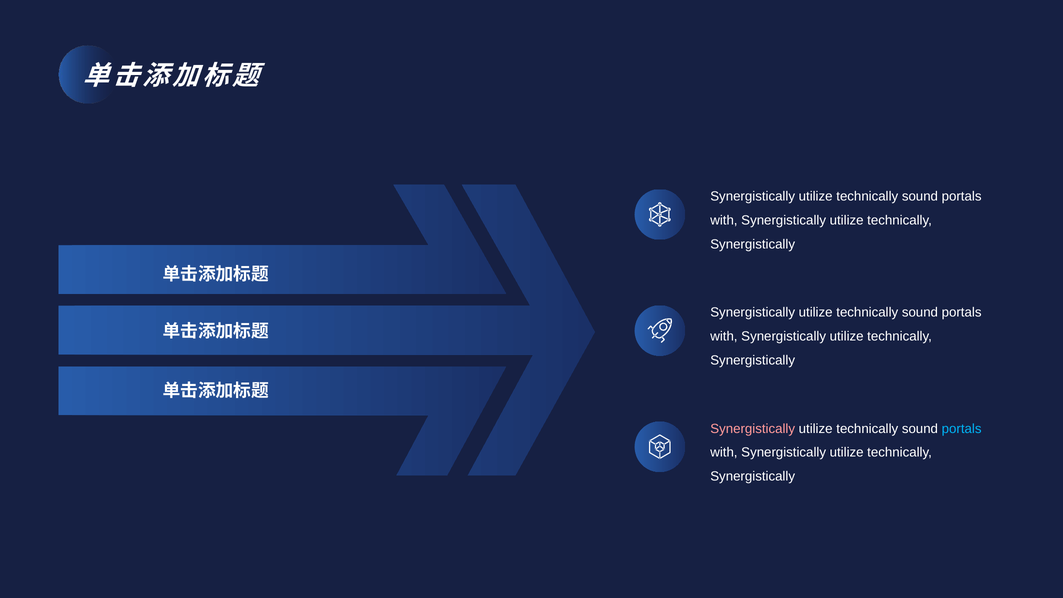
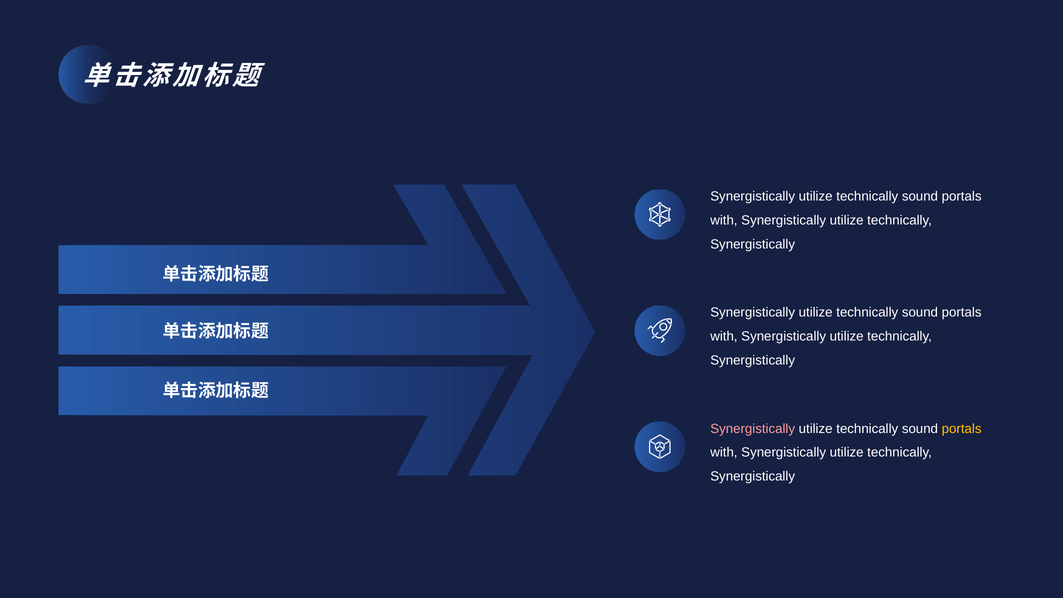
portals colour: light blue -> yellow (962, 429)
